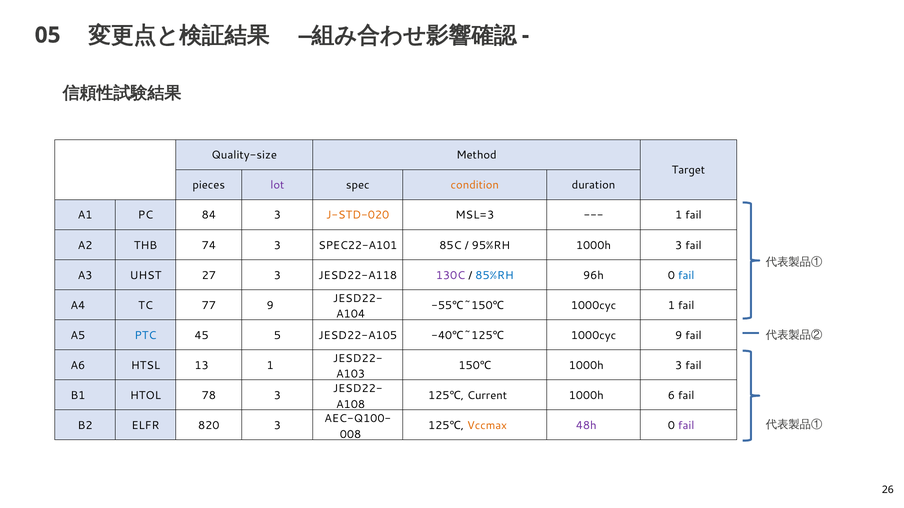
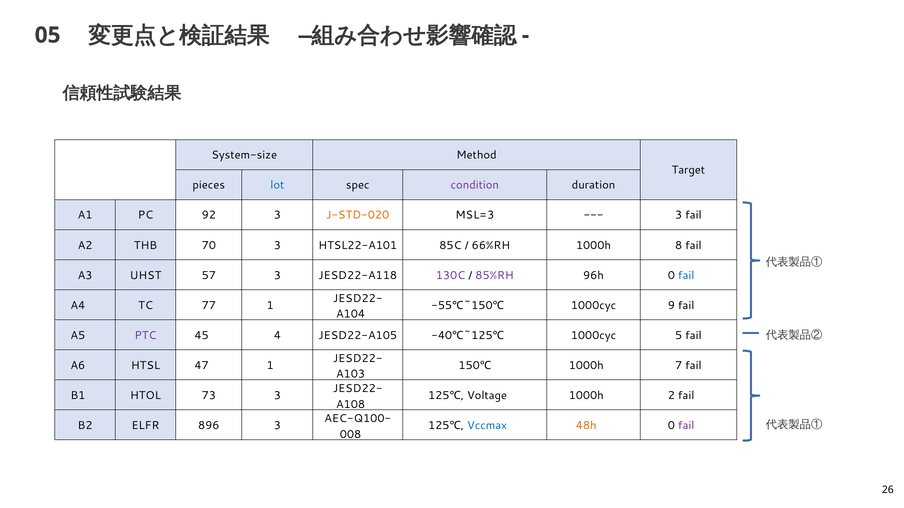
Quality-size: Quality-size -> System-size (244, 155)
lot colour: purple -> blue (277, 185)
condition colour: orange -> purple (475, 185)
84: 84 -> 92 (209, 215)
1: 1 -> 3 (679, 215)
74: 74 -> 70 (209, 246)
SPEC22-A101: SPEC22-A101 -> HTSL22-A101 (358, 246)
95%RH: 95%RH -> 66%RH (491, 246)
3: 3 -> 8 (679, 246)
27: 27 -> 57 (209, 276)
85%RH colour: blue -> purple (495, 276)
77 9: 9 -> 1 (270, 306)
1000cyc 1: 1 -> 9 (671, 306)
PTC colour: blue -> purple (145, 336)
5: 5 -> 4 (277, 336)
1000cyc 9: 9 -> 5 (679, 336)
13: 13 -> 47 (202, 366)
150℃ 1000h 3: 3 -> 7 (679, 366)
78: 78 -> 73 (209, 396)
Current: Current -> Voltage (487, 396)
6: 6 -> 2 (671, 396)
820: 820 -> 896 (209, 426)
Vccmax colour: orange -> blue (487, 426)
48h colour: purple -> orange (586, 426)
